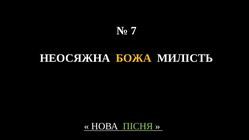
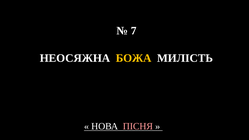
ПІСНЯ colour: light green -> pink (138, 126)
